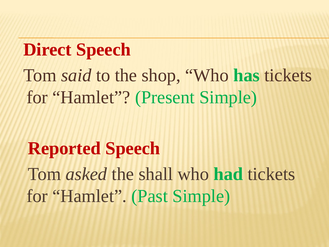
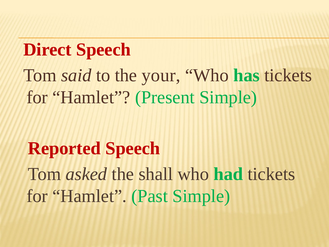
shop: shop -> your (161, 75)
